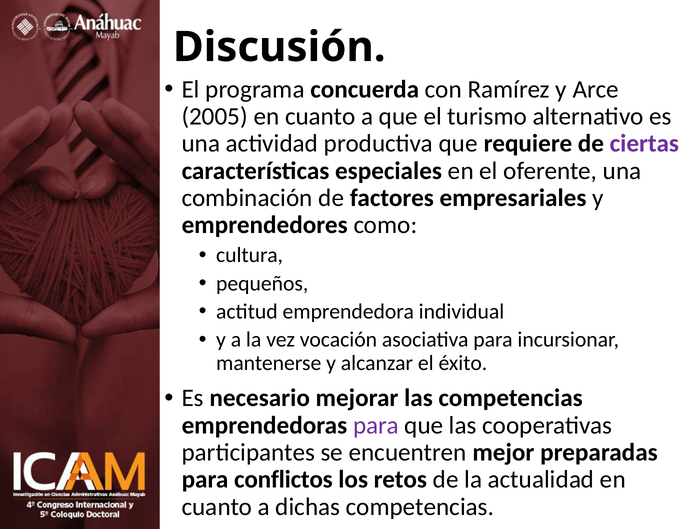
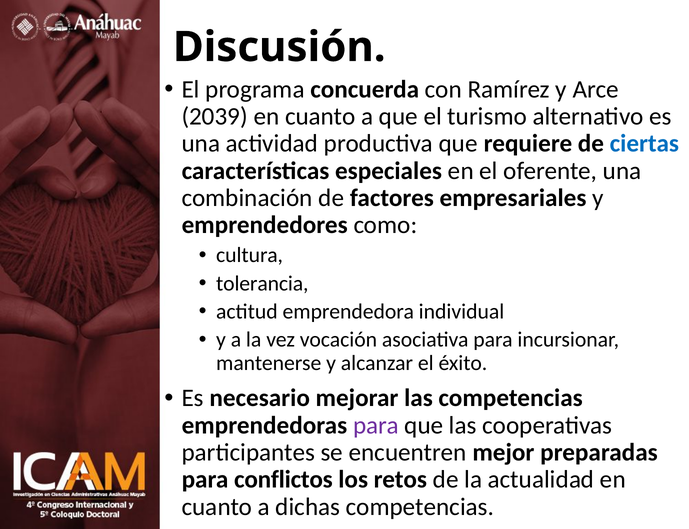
2005: 2005 -> 2039 (215, 116)
ciertas colour: purple -> blue (644, 144)
pequeños: pequeños -> tolerancia (262, 283)
